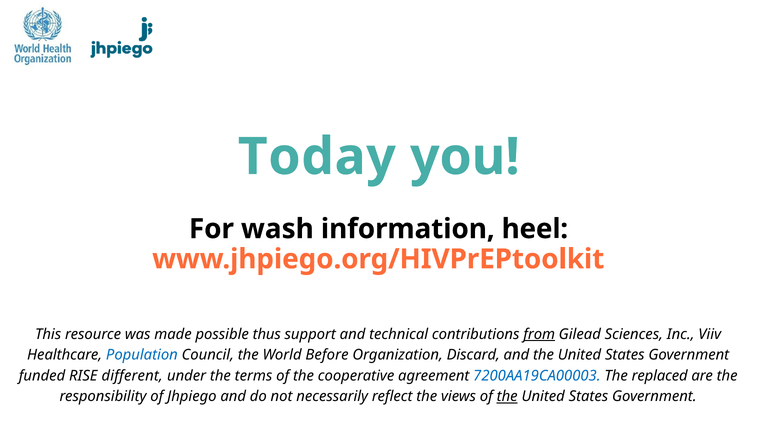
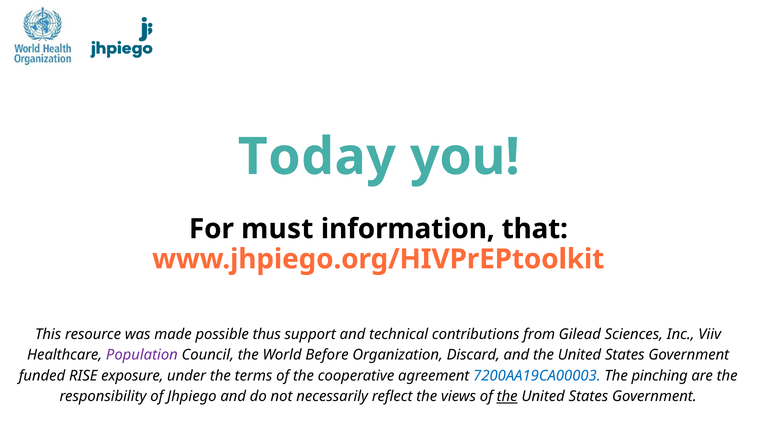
wash: wash -> must (277, 229)
heel: heel -> that (535, 229)
from underline: present -> none (539, 334)
Population colour: blue -> purple (142, 355)
different: different -> exposure (132, 376)
replaced: replaced -> pinching (660, 376)
